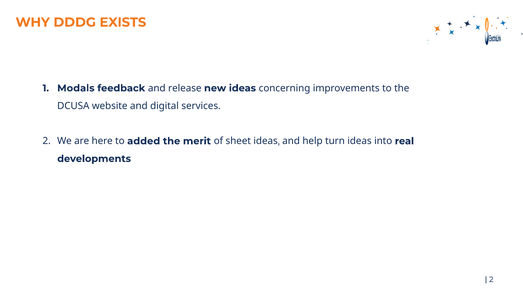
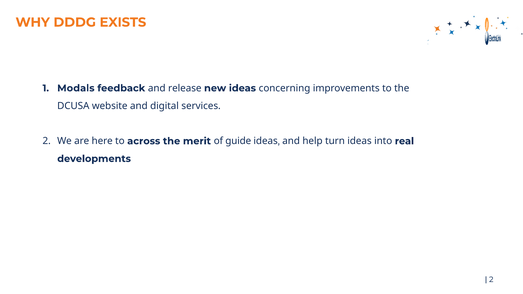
added: added -> across (144, 141)
sheet: sheet -> guide (238, 141)
